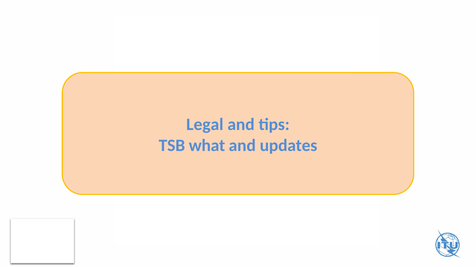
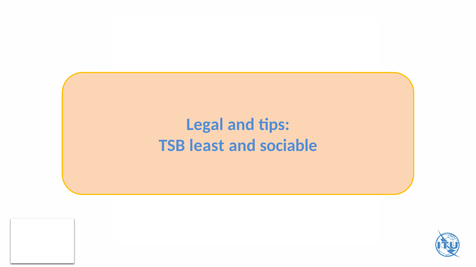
what: what -> least (207, 146)
updates: updates -> sociable (289, 146)
